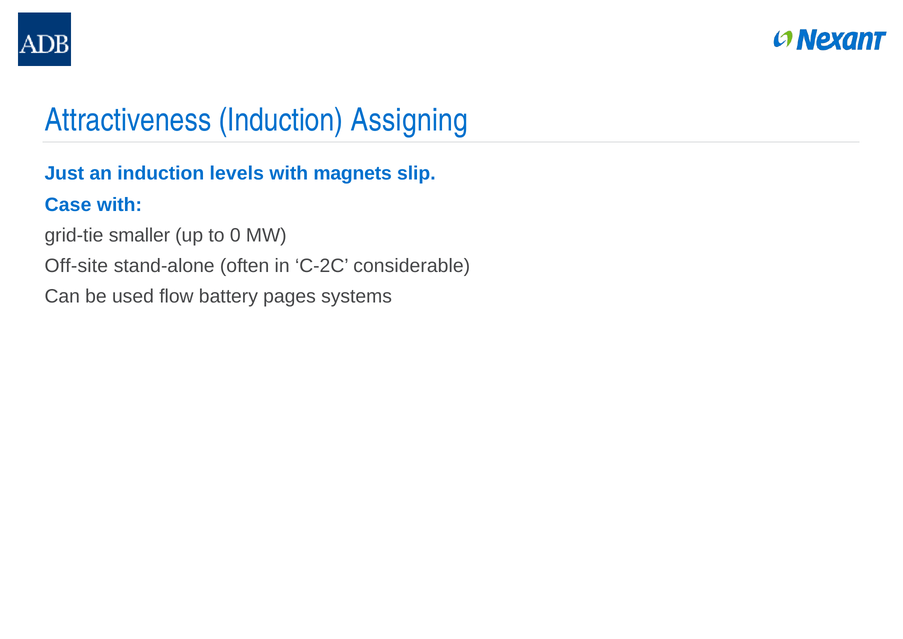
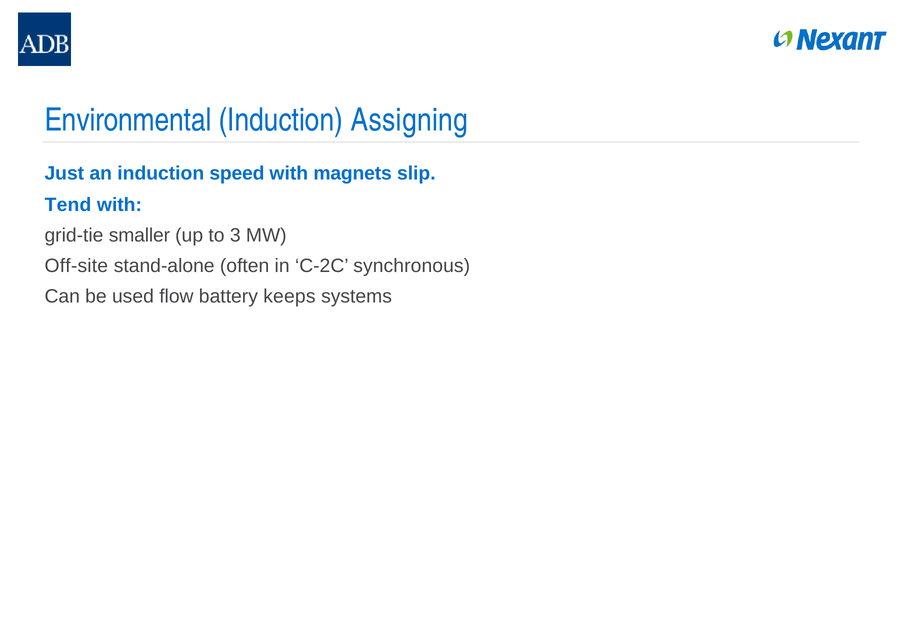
Attractiveness: Attractiveness -> Environmental (128, 120)
levels: levels -> speed (237, 173)
Case: Case -> Tend (68, 205)
0: 0 -> 3 (235, 236)
considerable: considerable -> synchronous (412, 266)
pages: pages -> keeps (289, 297)
